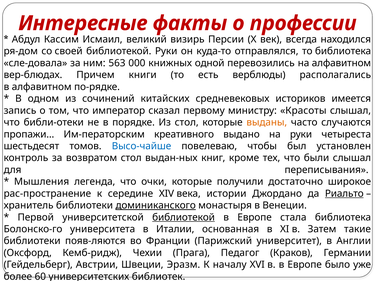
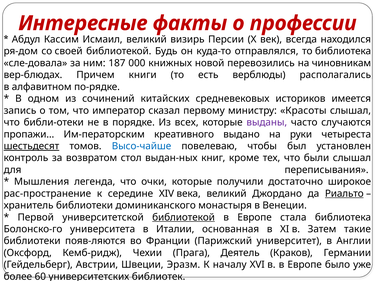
библиотекой Руки: Руки -> Будь (166, 51)
563: 563 -> 187 (117, 63)
одной: одной -> новой (210, 63)
на алфавитном: алфавитном -> чиновникам (341, 63)
Из стол: стол -> всех (187, 122)
выданы colour: orange -> purple (267, 122)
шестьдесят underline: none -> present (31, 146)
века истории: истории -> великий (227, 194)
доминиканского underline: present -> none (156, 206)
Педагог: Педагог -> Деятель (240, 253)
